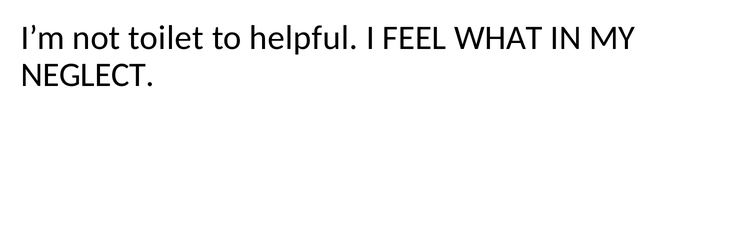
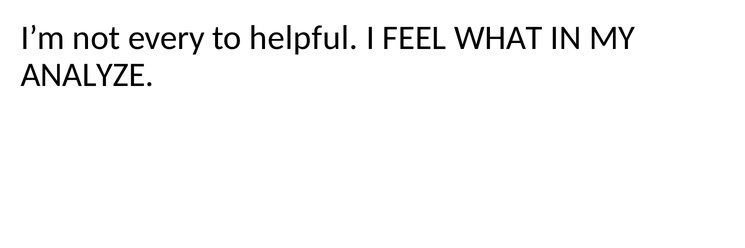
toilet: toilet -> every (166, 38)
NEGLECT: NEGLECT -> ANALYZE (87, 75)
